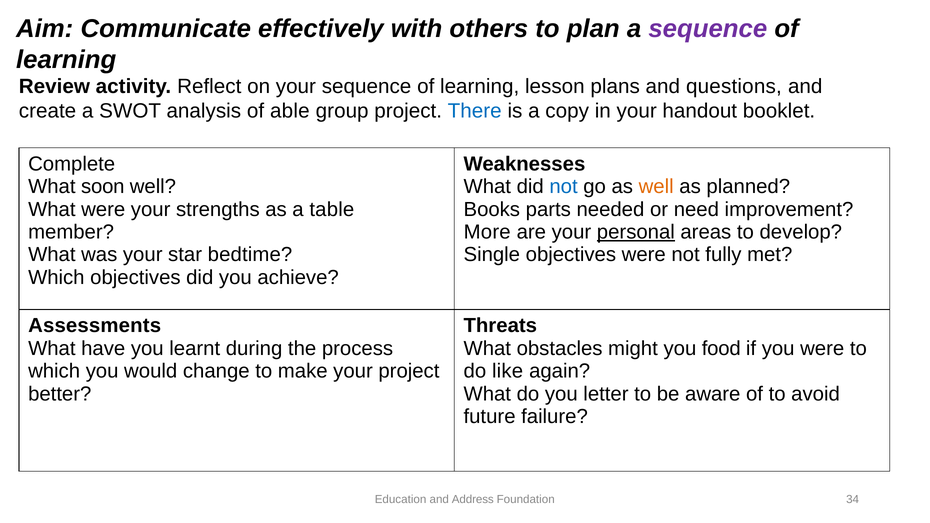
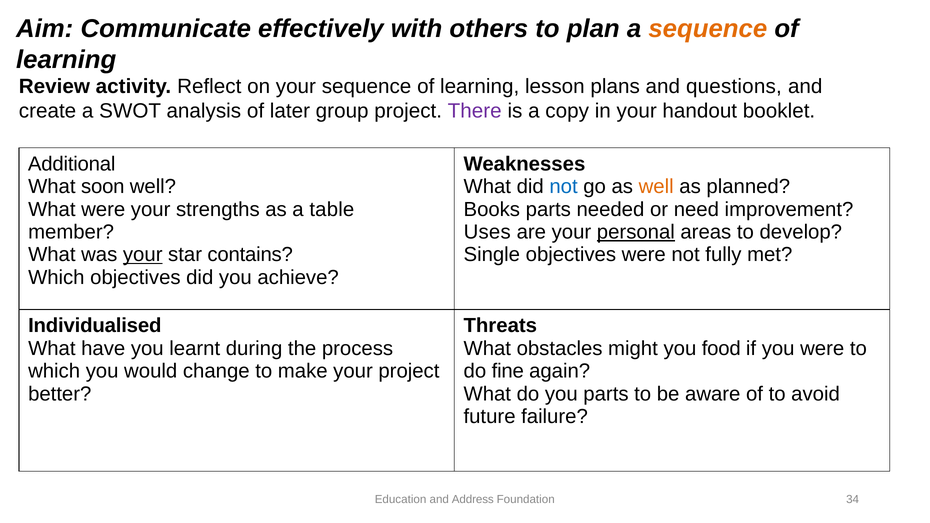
sequence colour: purple -> orange (708, 29)
able: able -> later (290, 111)
There colour: blue -> purple (475, 111)
Complete: Complete -> Additional (72, 164)
More: More -> Uses (487, 232)
your underline: none -> present (143, 255)
bedtime: bedtime -> contains (250, 255)
Assessments: Assessments -> Individualised (95, 326)
like: like -> fine (508, 371)
you letter: letter -> parts (606, 394)
